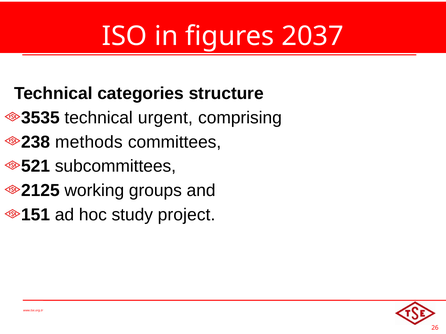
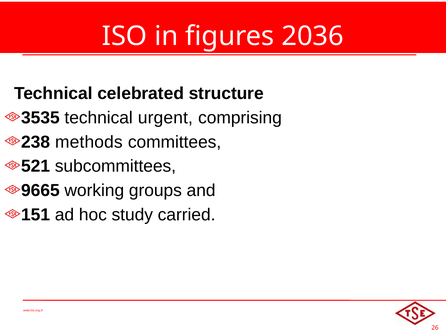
2037: 2037 -> 2036 (313, 36)
categories: categories -> celebrated (141, 94)
2125: 2125 -> 9665 (40, 191)
project: project -> carried (187, 215)
